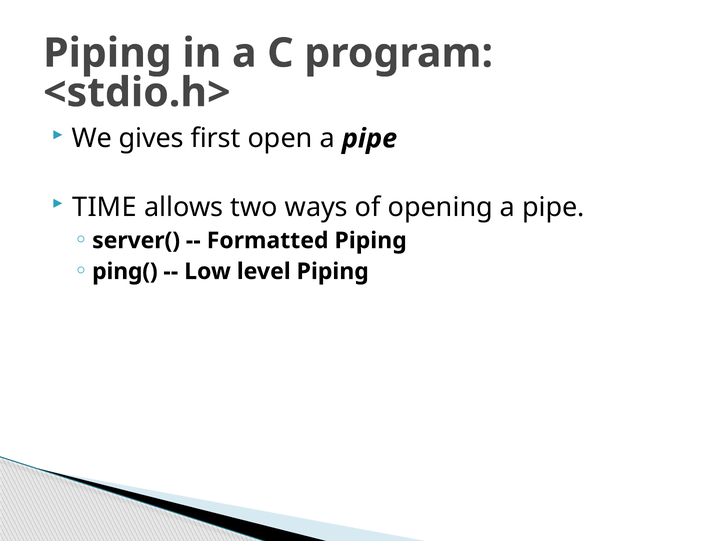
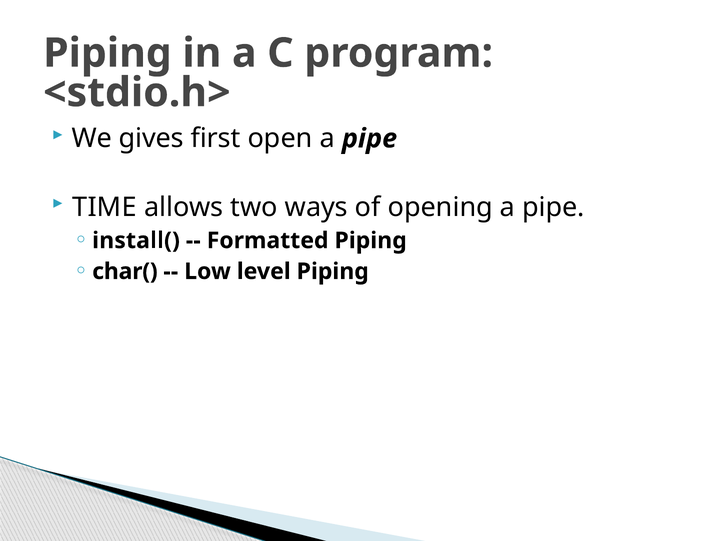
server(: server( -> install( (136, 240)
ping(: ping( -> char( (125, 271)
